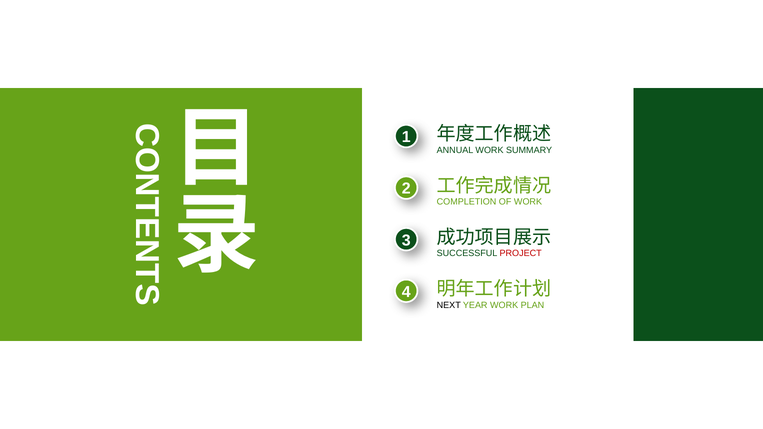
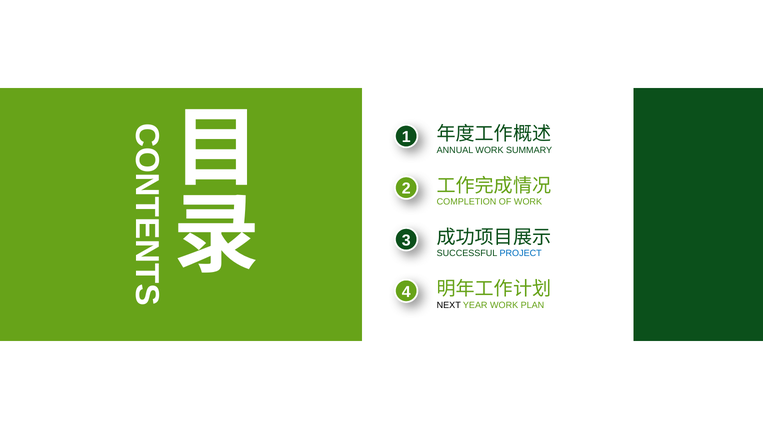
PROJECT colour: red -> blue (521, 254)
